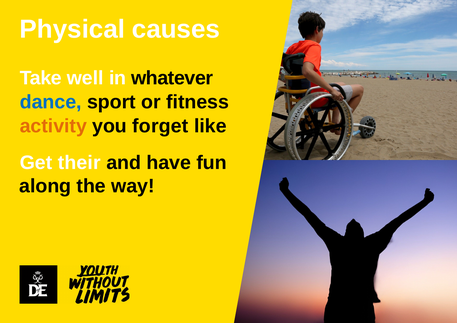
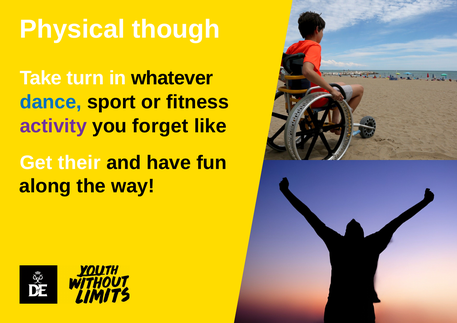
causes: causes -> though (176, 29)
well: well -> turn (85, 78)
activity colour: orange -> purple (53, 126)
